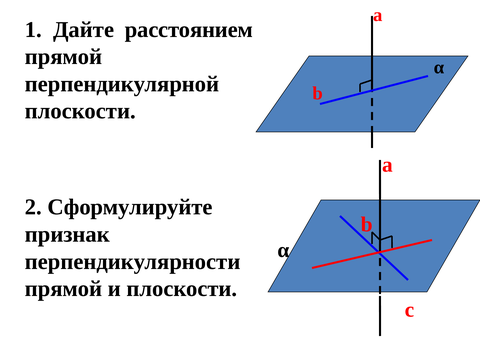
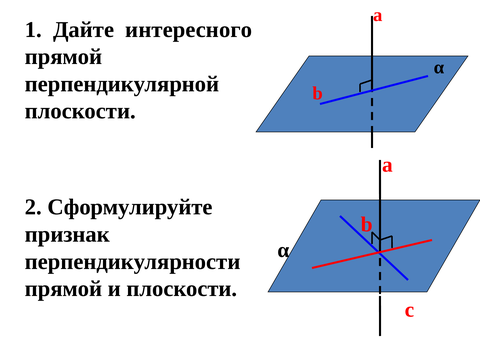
расстоянием: расстоянием -> интересного (189, 30)
